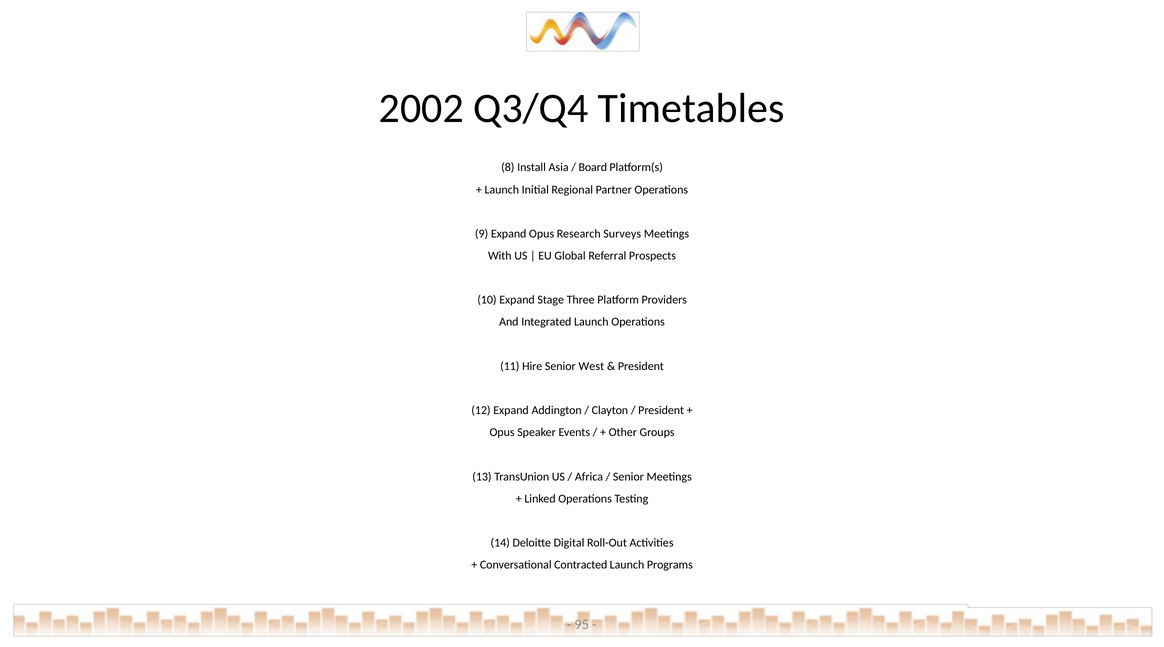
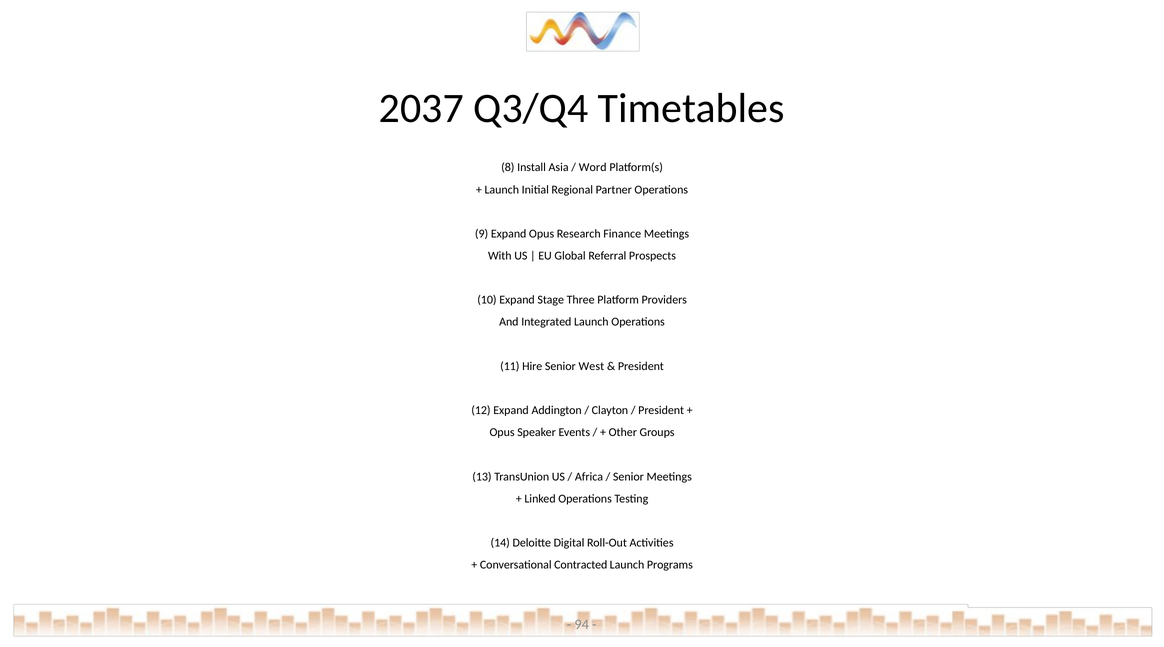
2002: 2002 -> 2037 (421, 109)
Board: Board -> Word (593, 167)
Surveys: Surveys -> Finance (622, 234)
95: 95 -> 94 (582, 624)
